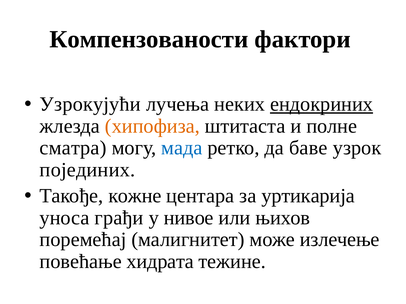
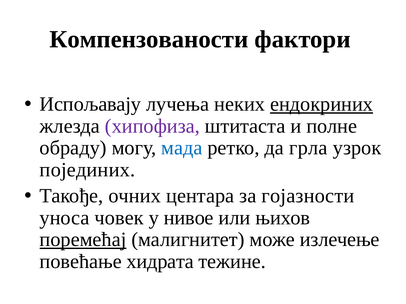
Узрокујући: Узрокујући -> Испољавају (90, 104)
хипофиза colour: orange -> purple (152, 126)
сматра: сматра -> обраду (73, 148)
баве: баве -> грла (308, 148)
кожне: кожне -> очних (135, 196)
уртикарија: уртикарија -> гојазности (308, 196)
грађи: грађи -> човек (119, 218)
поремећај underline: none -> present (83, 240)
